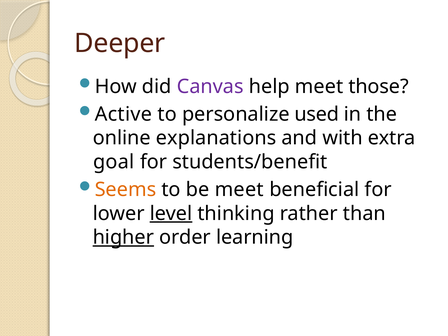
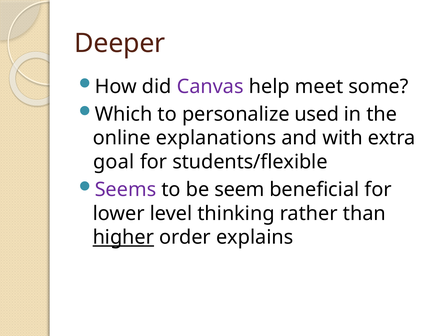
those: those -> some (378, 86)
Active: Active -> Which (124, 114)
students/benefit: students/benefit -> students/flexible (250, 162)
Seems colour: orange -> purple (125, 190)
be meet: meet -> seem (239, 190)
level underline: present -> none (171, 213)
learning: learning -> explains (255, 237)
